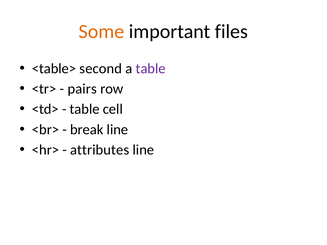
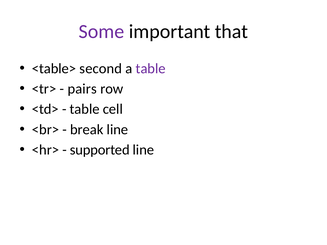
Some colour: orange -> purple (101, 32)
files: files -> that (231, 32)
attributes: attributes -> supported (100, 150)
